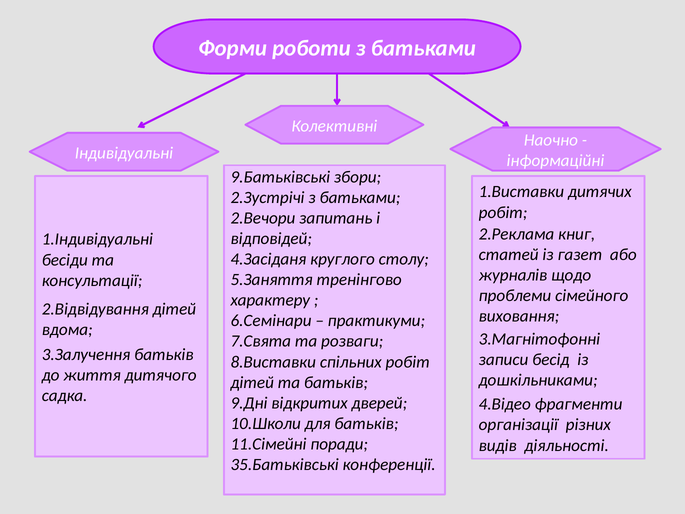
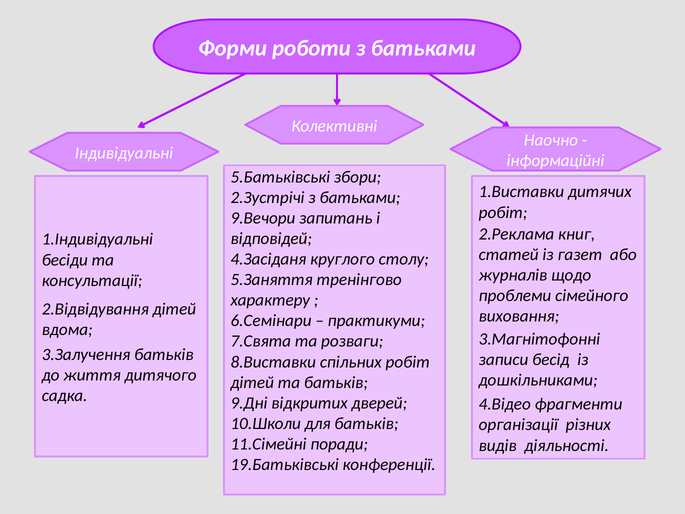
9.Батьківські: 9.Батьківські -> 5.Батьківські (280, 177)
2.Вечори: 2.Вечори -> 9.Вечори (263, 218)
35.Батьківські: 35.Батьківські -> 19.Батьківські (285, 464)
